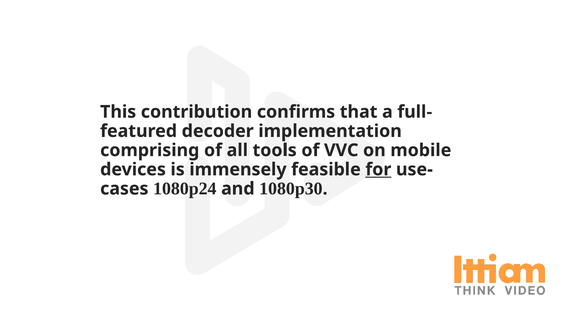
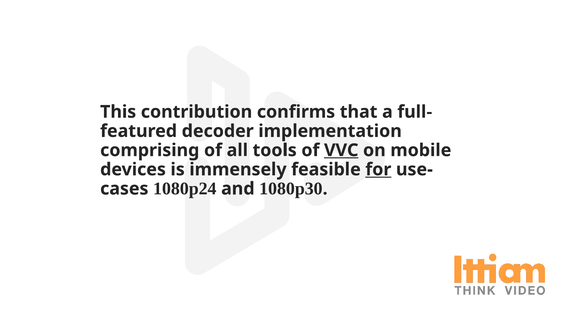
VVC underline: none -> present (341, 151)
